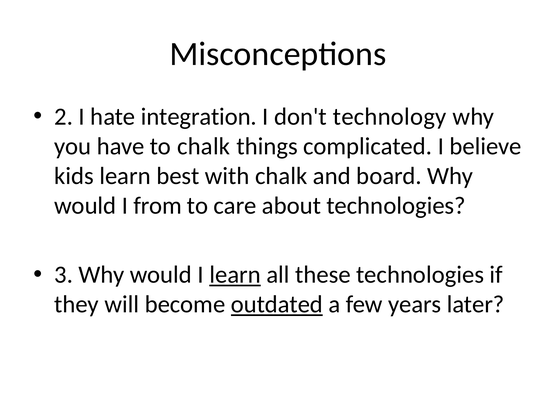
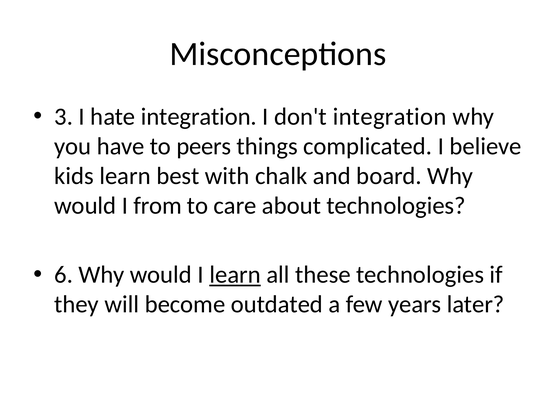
2: 2 -> 3 (64, 117)
don't technology: technology -> integration (390, 117)
to chalk: chalk -> peers (204, 146)
3: 3 -> 6 (64, 275)
outdated underline: present -> none (277, 304)
